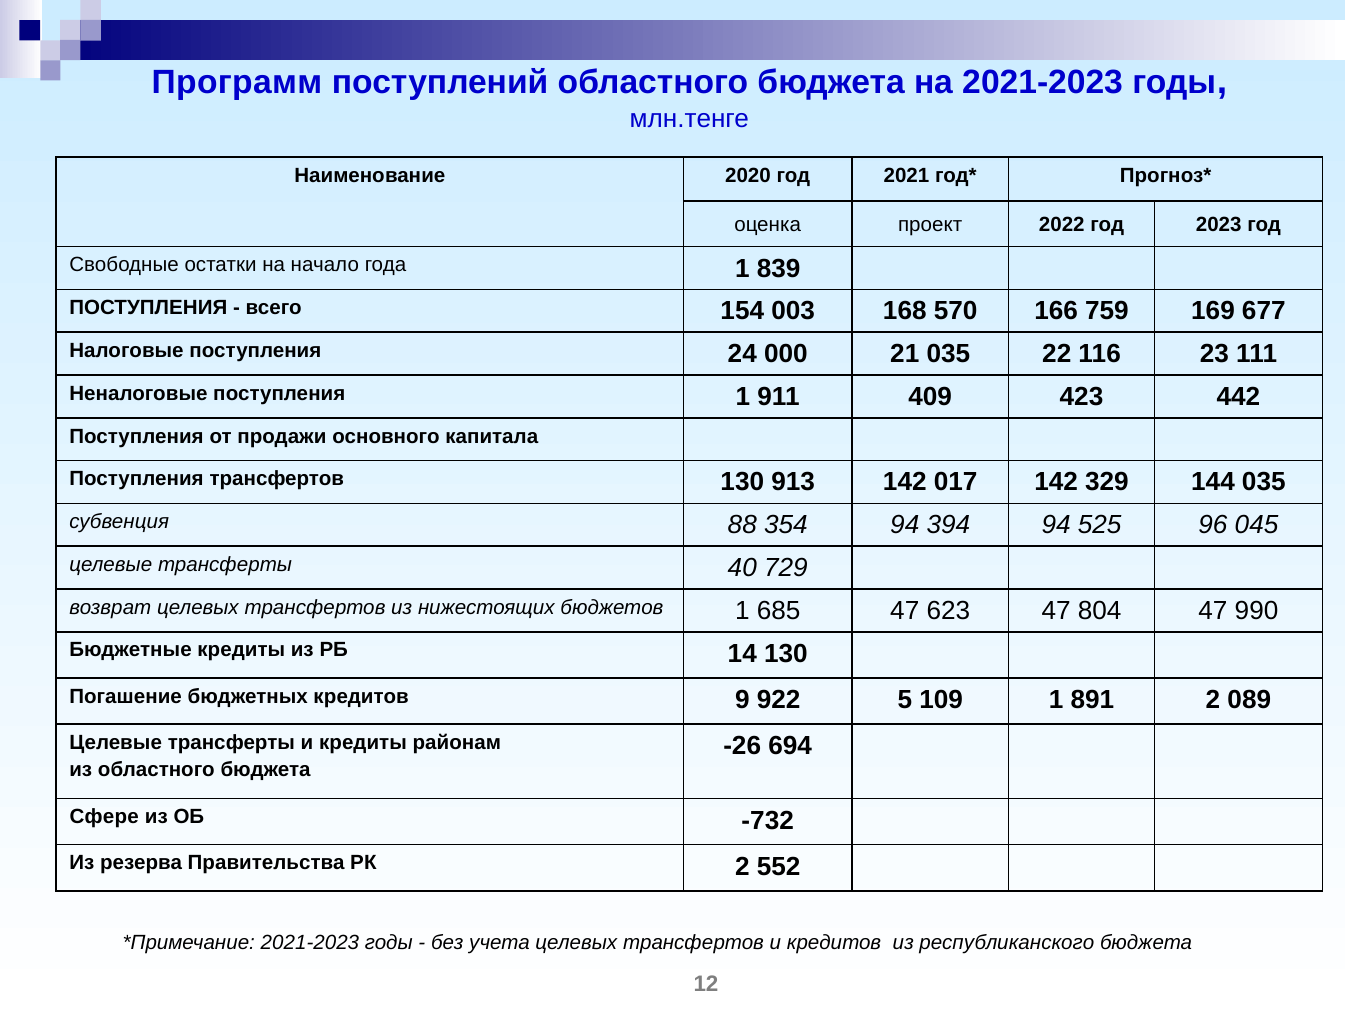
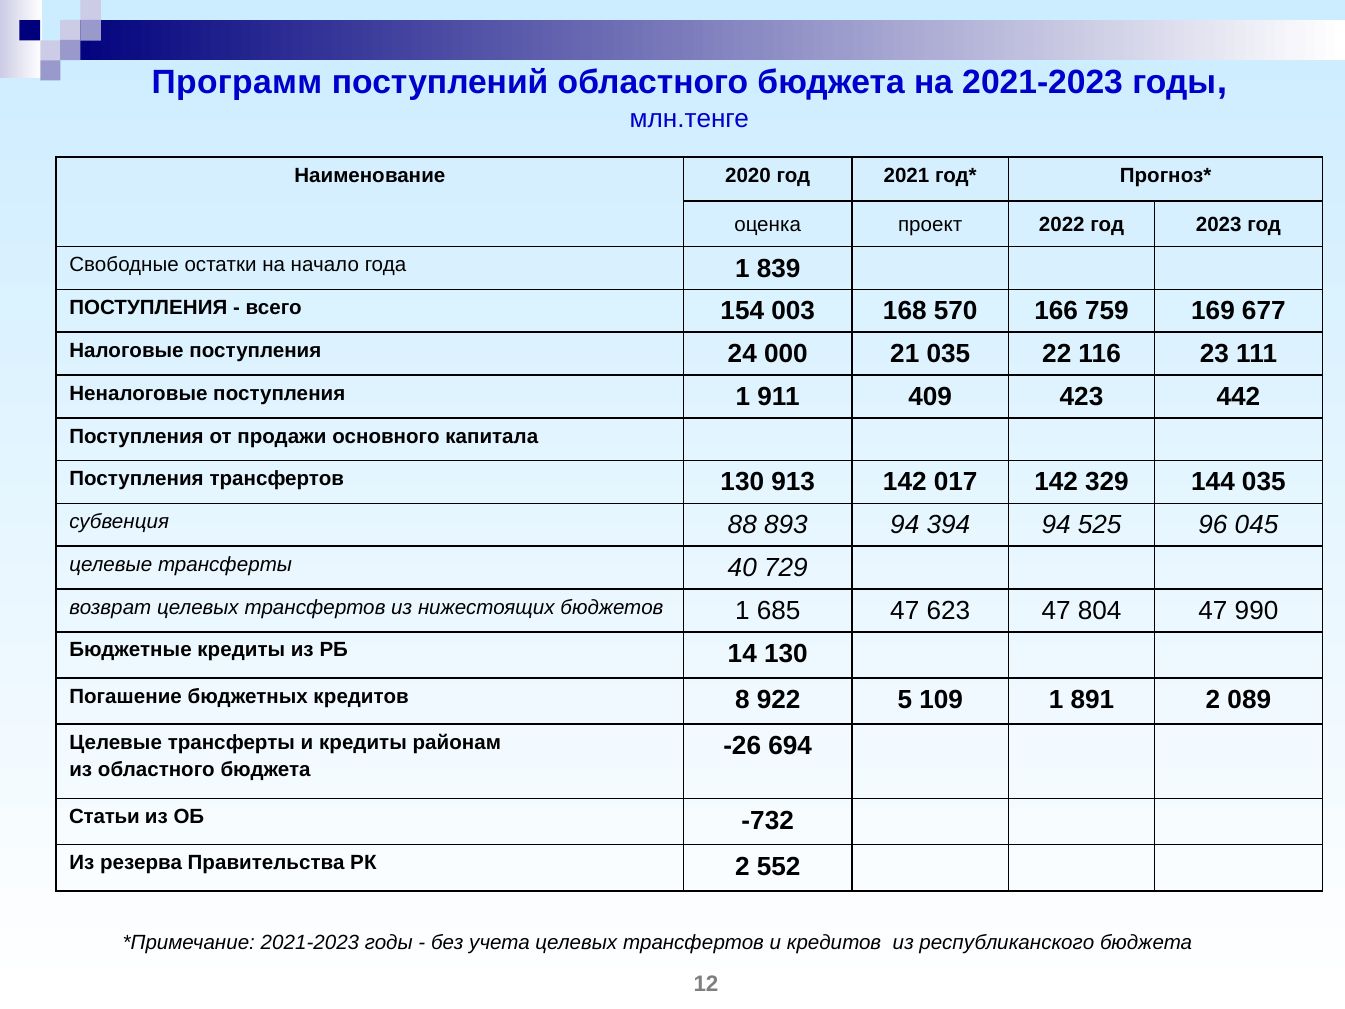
354: 354 -> 893 (786, 525)
9: 9 -> 8 (742, 699)
Сфере: Сфере -> Статьи (104, 817)
